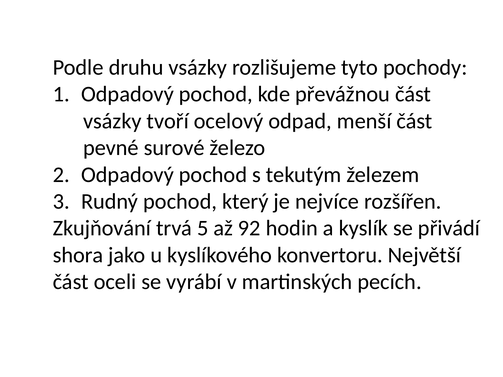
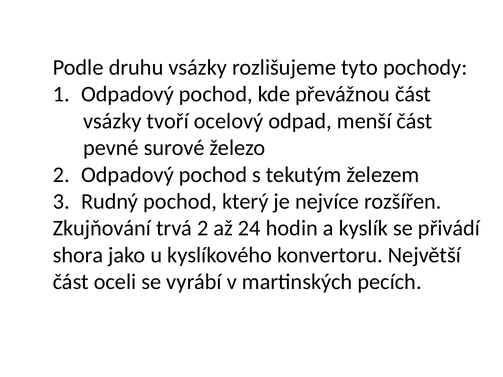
trvá 5: 5 -> 2 (203, 228)
92: 92 -> 24 (249, 228)
